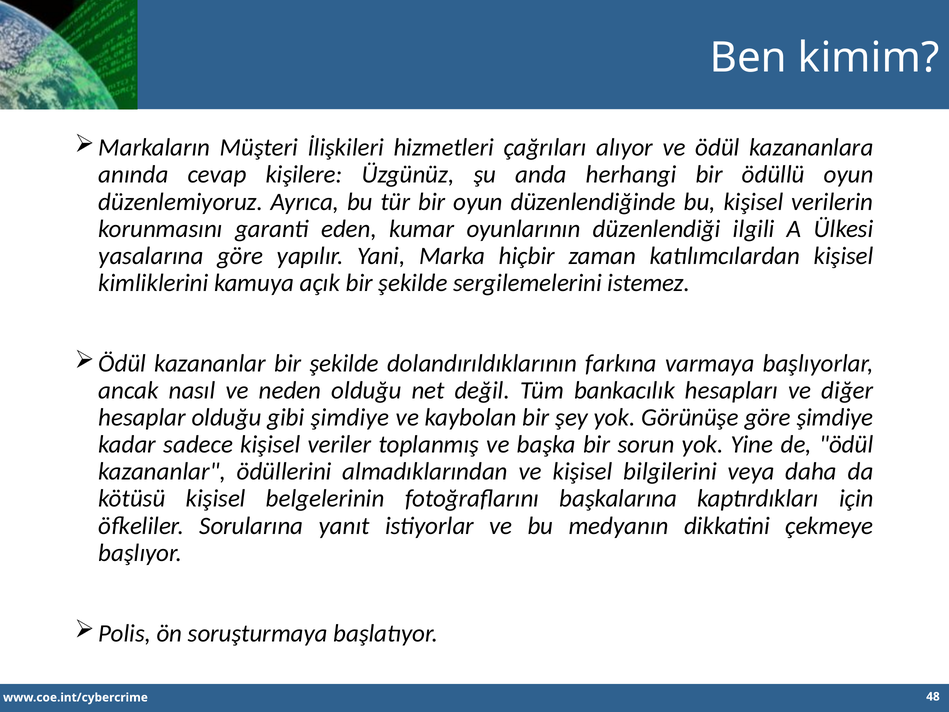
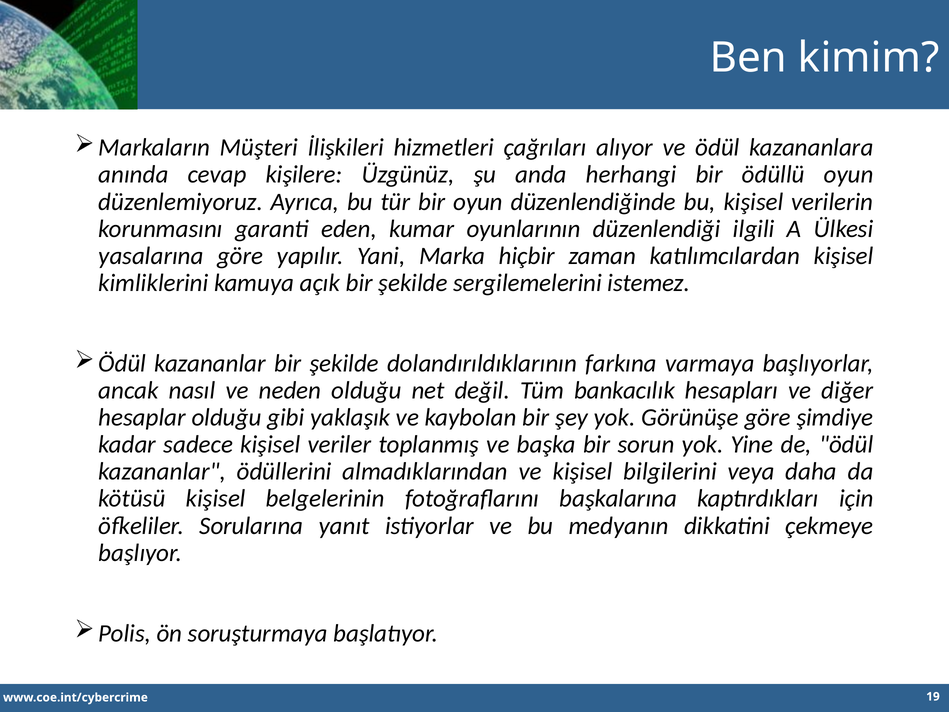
gibi şimdiye: şimdiye -> yaklaşık (350, 417)
48: 48 -> 19 (933, 696)
